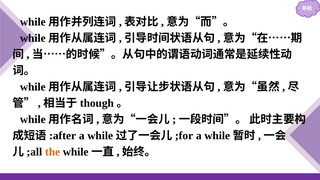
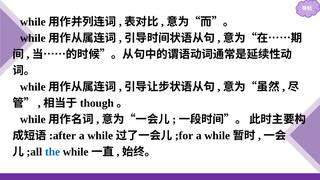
the colour: orange -> blue (53, 152)
